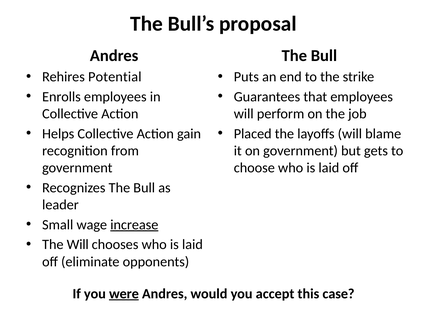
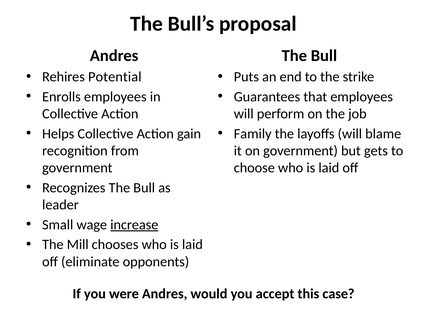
Placed: Placed -> Family (253, 134)
The Will: Will -> Mill (78, 245)
were underline: present -> none (124, 294)
